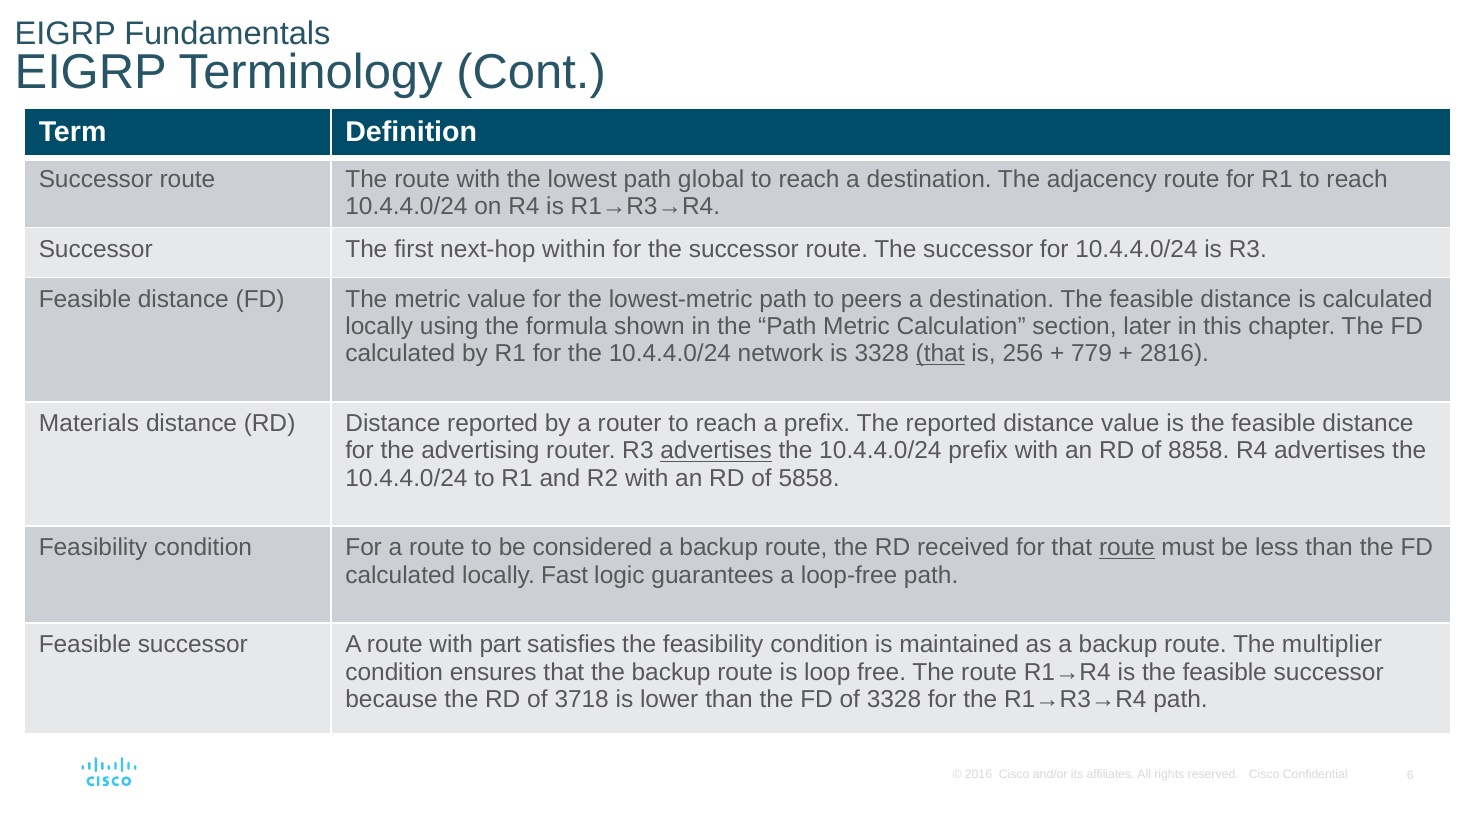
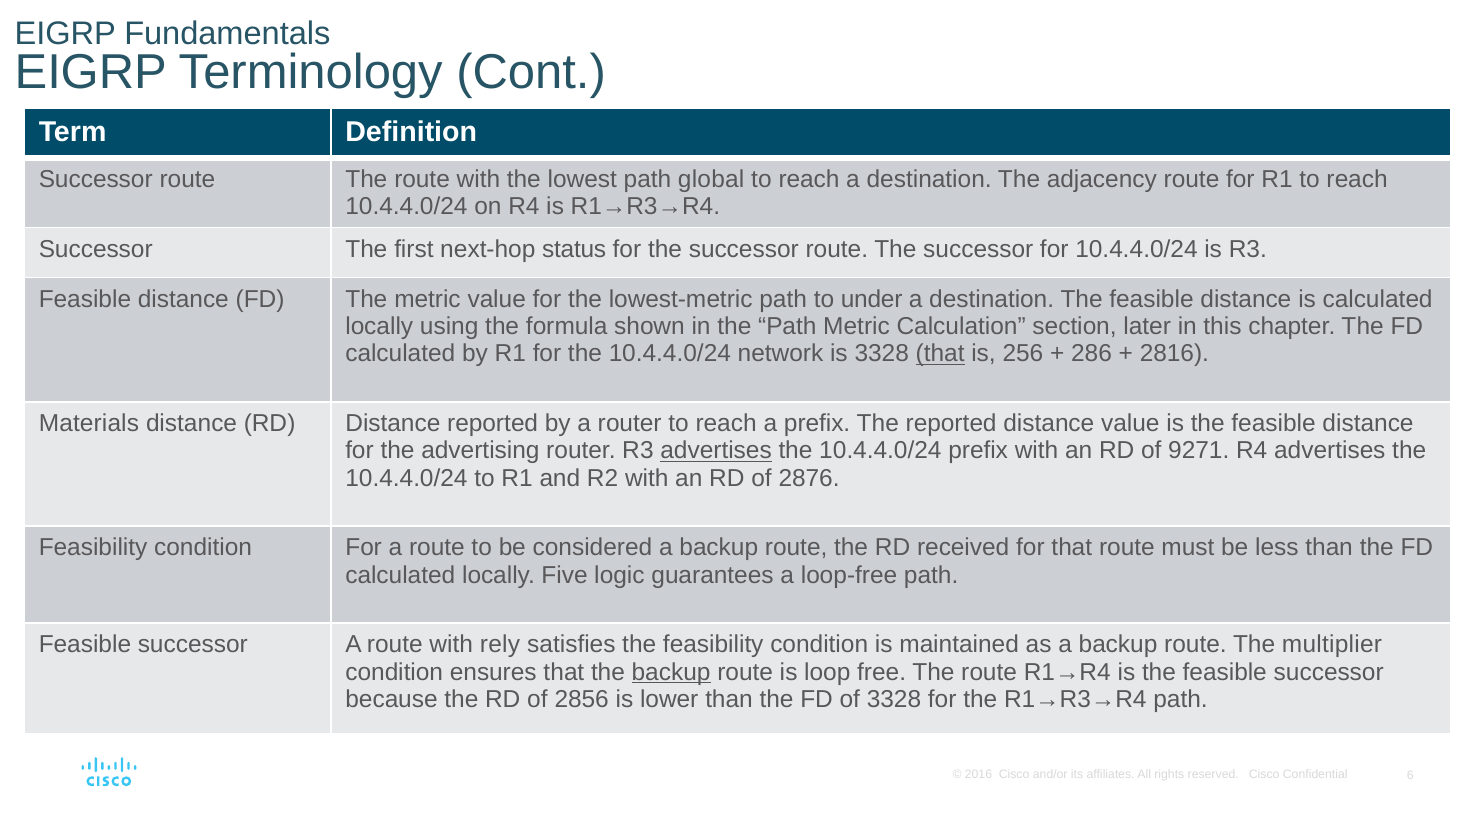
within: within -> status (574, 249)
peers: peers -> under (872, 299)
779: 779 -> 286 (1092, 354)
8858: 8858 -> 9271 (1199, 451)
5858: 5858 -> 2876 (809, 478)
route underline: present -> none (1127, 548)
Fast: Fast -> Five (565, 575)
part: part -> rely (500, 645)
backup underline: none -> present (671, 672)
3718: 3718 -> 2856 (582, 700)
